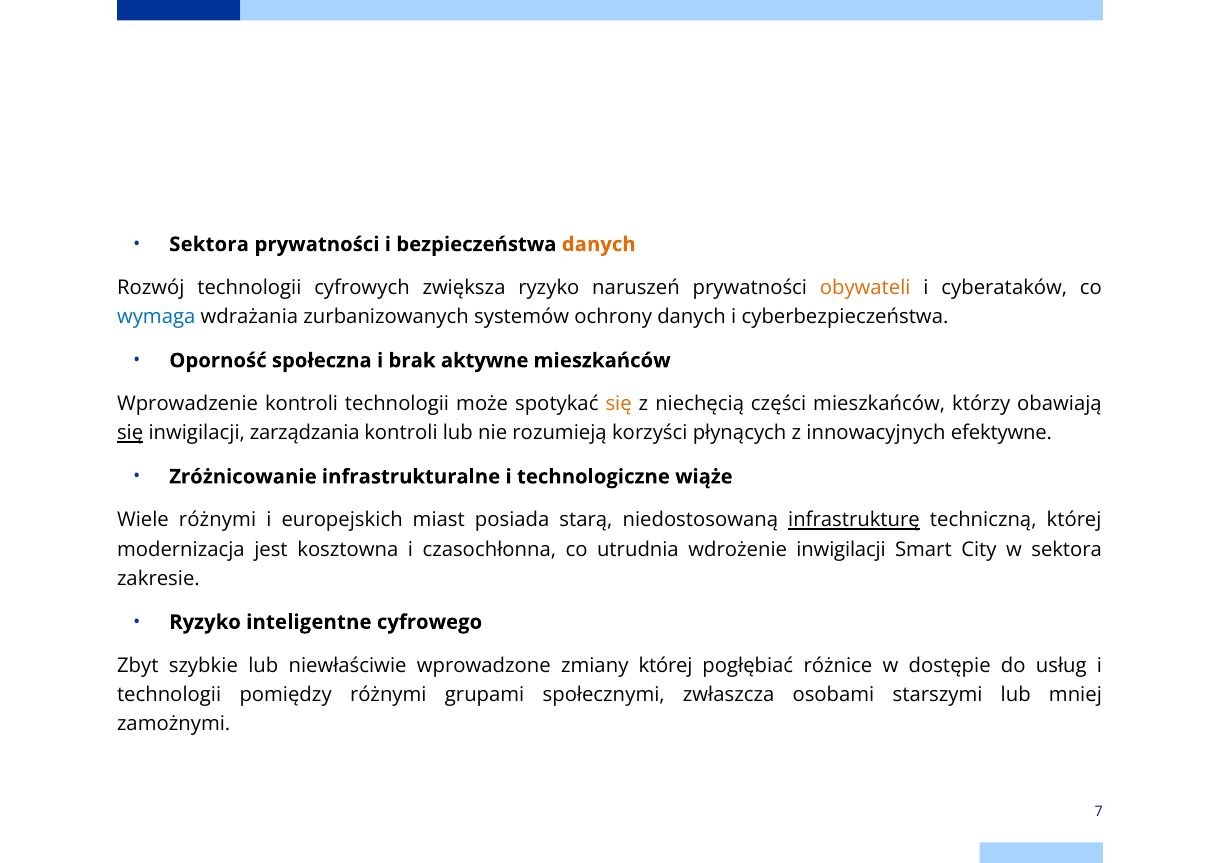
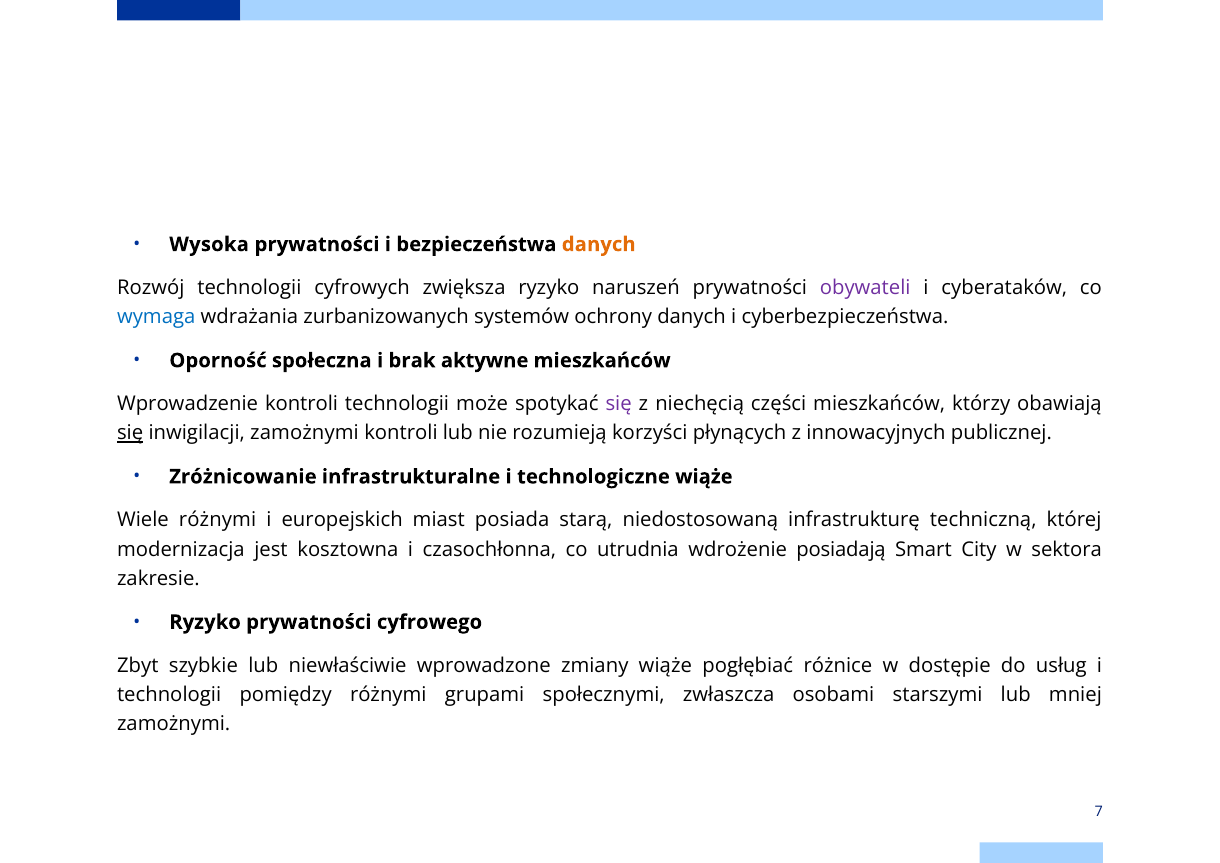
Sektora: Sektora -> Wysoka (209, 244)
obywateli colour: orange -> purple (865, 288)
się colour: orange -> purple (619, 404)
inwigilacji zarządzania: zarządzania -> zamożnymi (304, 433)
efektywne: efektywne -> publicznej (1001, 433)
infrastrukturę underline: present -> none (854, 520)
wdrożenie inwigilacji: inwigilacji -> posiadają (841, 549)
Ryzyko inteligentne: inteligentne -> prywatności (309, 622)
zmiany której: której -> wiąże (665, 665)
